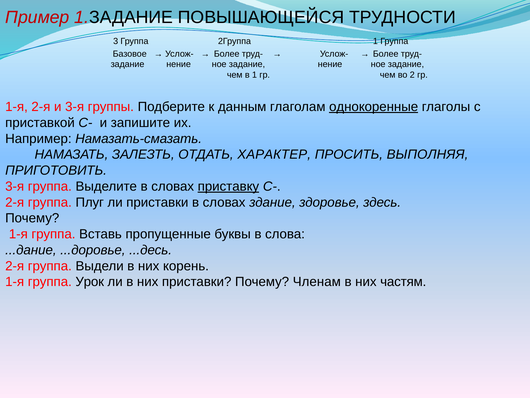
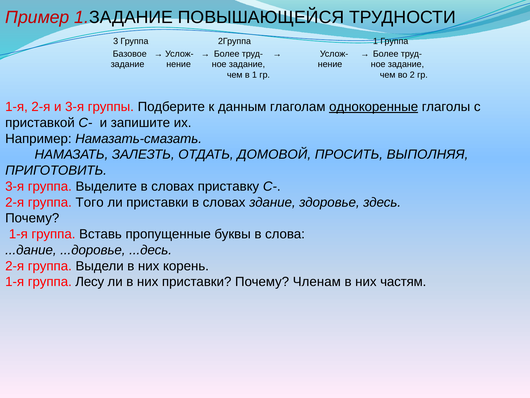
ХАРАКТЕР: ХАРАКТЕР -> ДОМОВОЙ (274, 154)
приставку underline: present -> none (228, 186)
Плуг: Плуг -> Того (90, 202)
Урок: Урок -> Лесу (90, 282)
